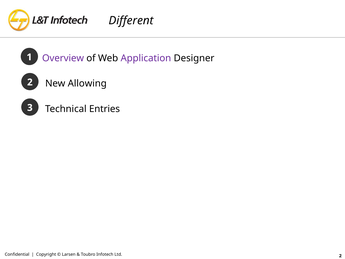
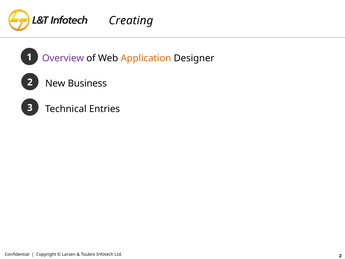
Different: Different -> Creating (131, 21)
Application colour: purple -> orange (146, 58)
Allowing: Allowing -> Business (87, 83)
